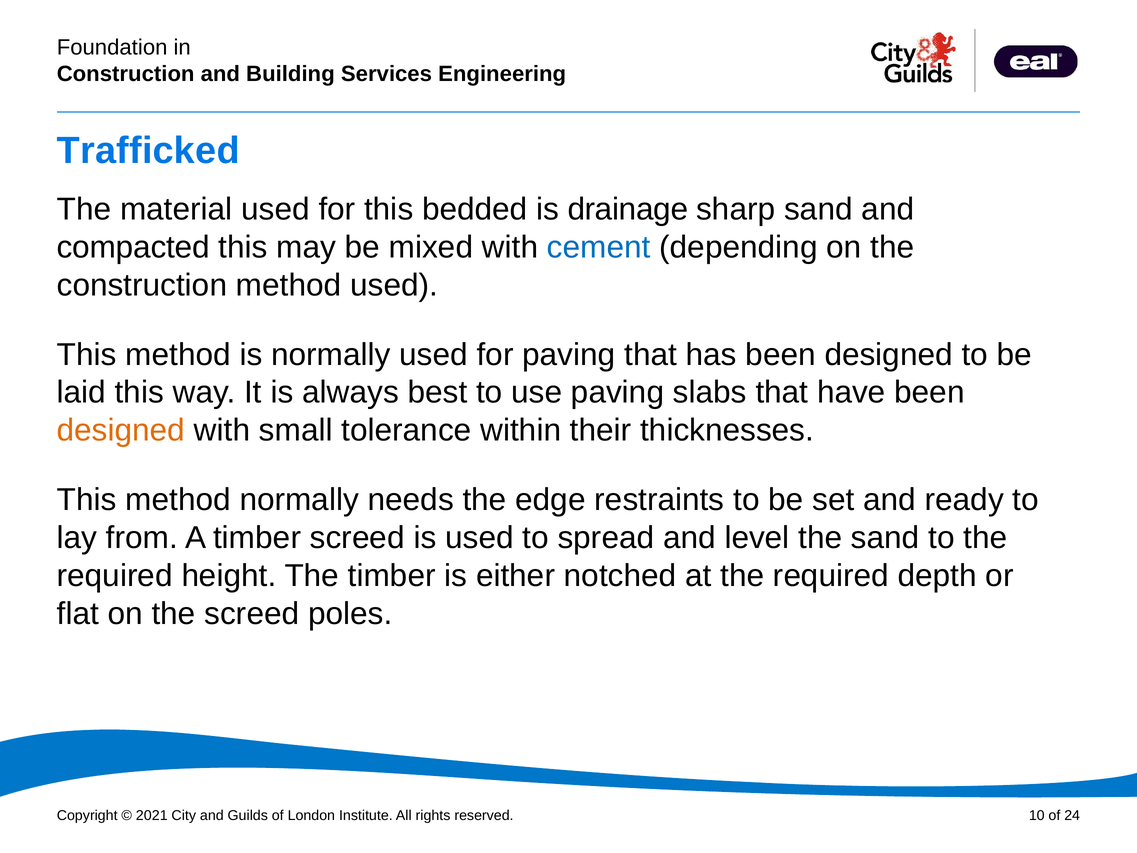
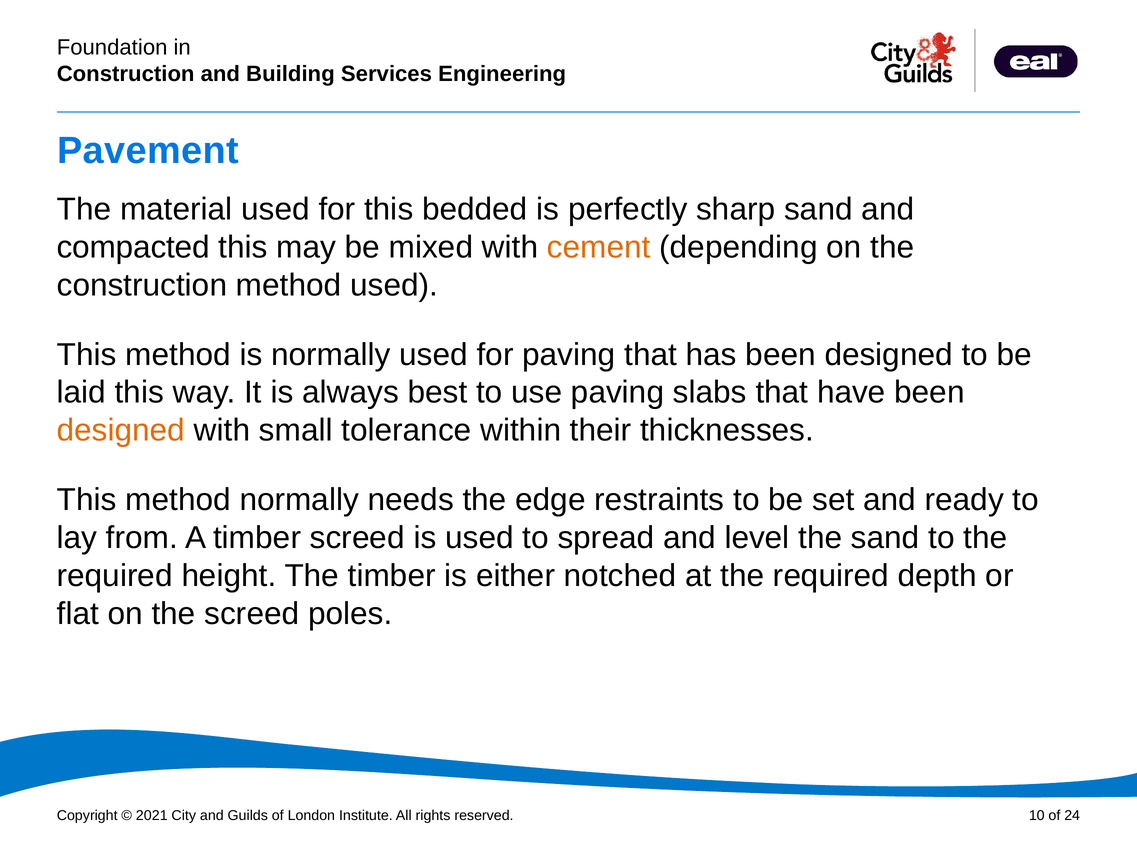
Trafficked: Trafficked -> Pavement (148, 151)
drainage: drainage -> perfectly (628, 209)
cement colour: blue -> orange (599, 247)
